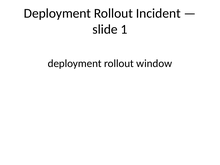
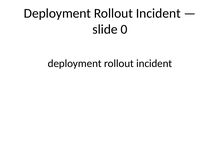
1: 1 -> 0 (124, 29)
window: window -> incident (154, 63)
